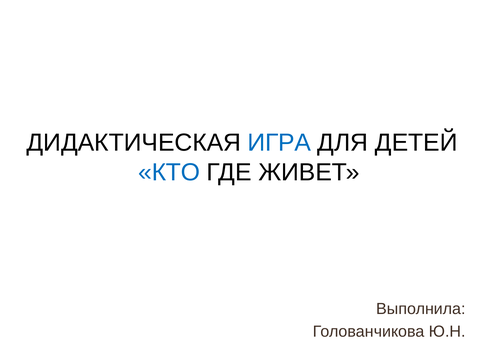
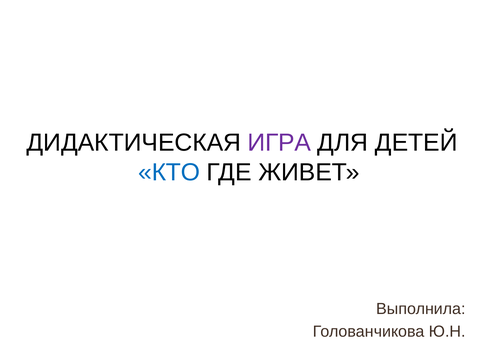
ИГРА colour: blue -> purple (279, 143)
